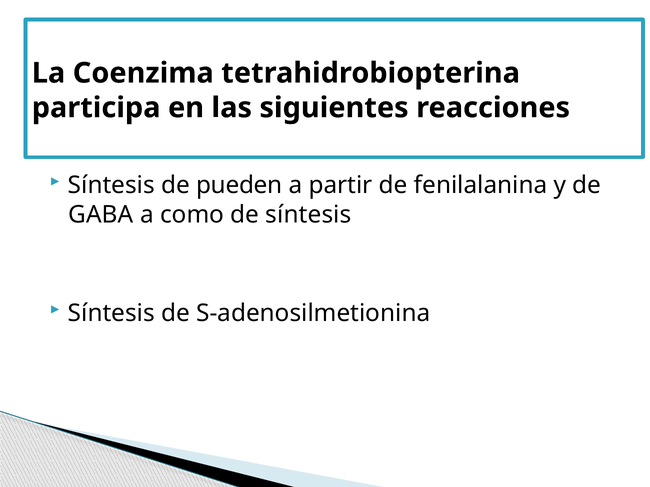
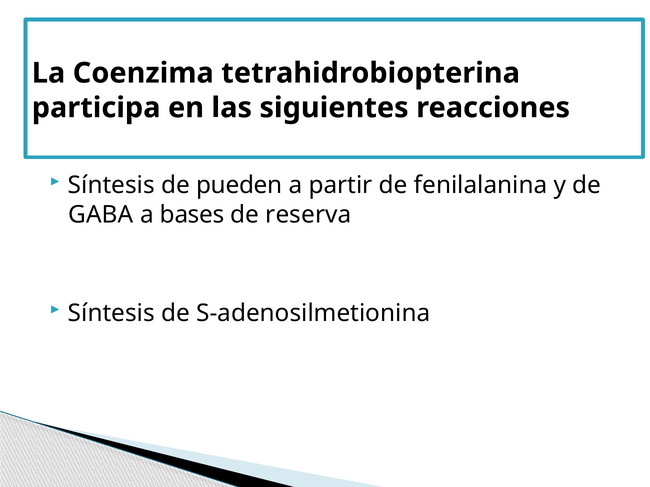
como: como -> bases (192, 215)
de síntesis: síntesis -> reserva (308, 215)
